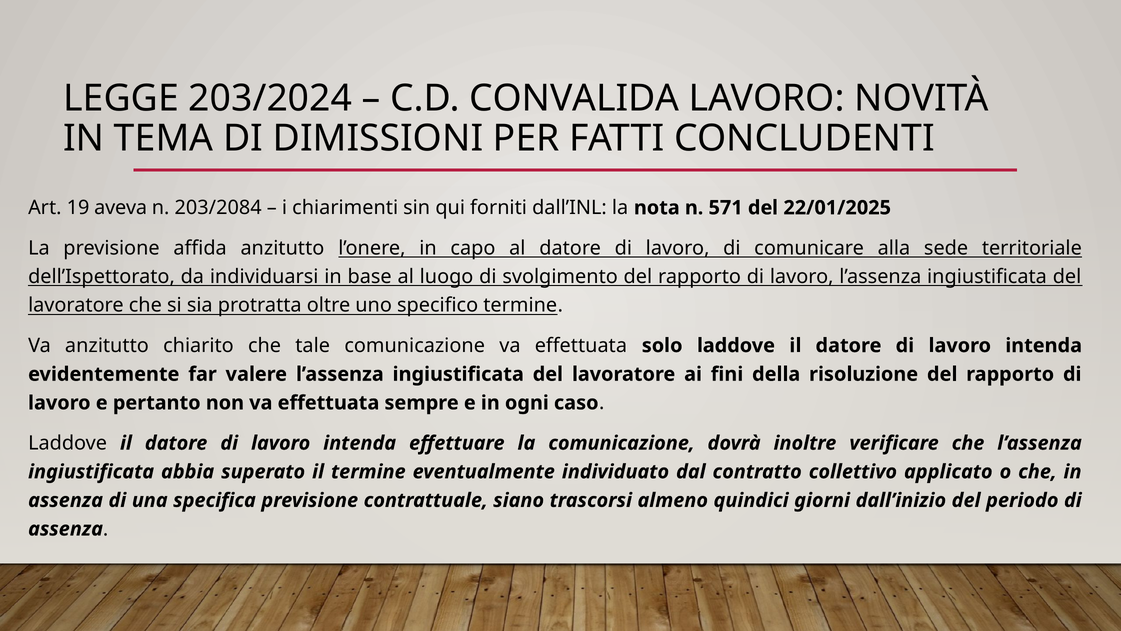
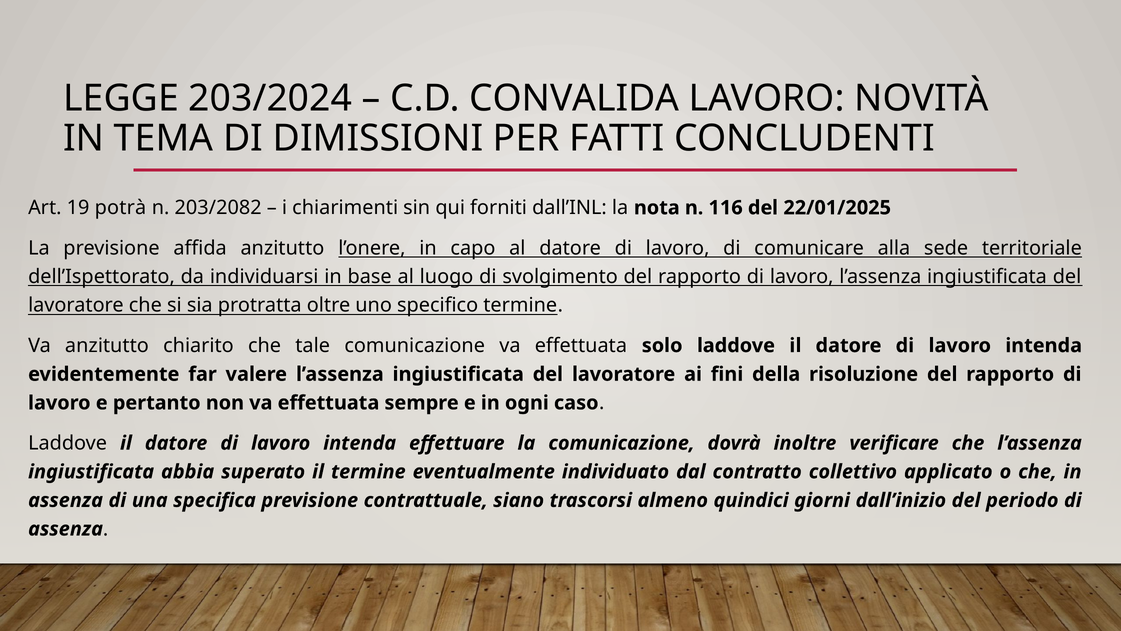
aveva: aveva -> potrà (120, 208)
203/2084: 203/2084 -> 203/2082 (218, 208)
571: 571 -> 116 (726, 208)
